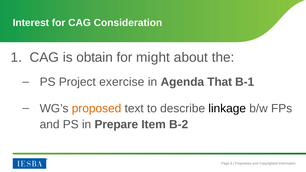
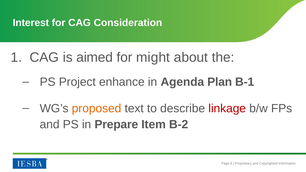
obtain: obtain -> aimed (95, 57)
exercise: exercise -> enhance (122, 82)
That: That -> Plan (220, 82)
linkage colour: black -> red (227, 108)
